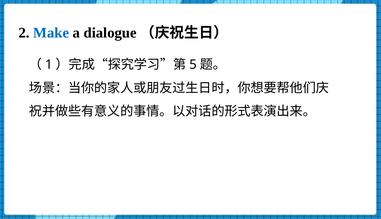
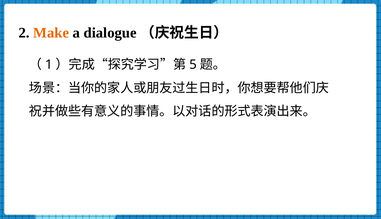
Make colour: blue -> orange (51, 33)
